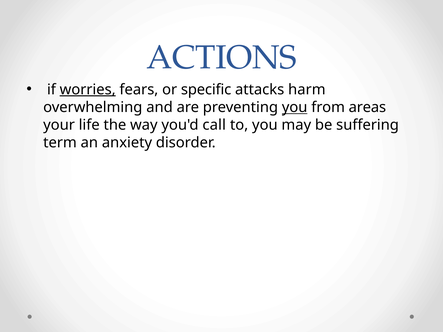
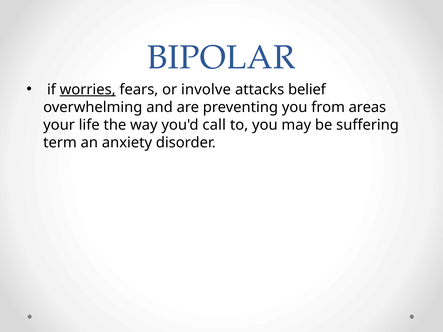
ACTIONS: ACTIONS -> BIPOLAR (221, 58)
specific: specific -> involve (206, 90)
harm: harm -> belief (307, 90)
you underline: present -> none (295, 107)
